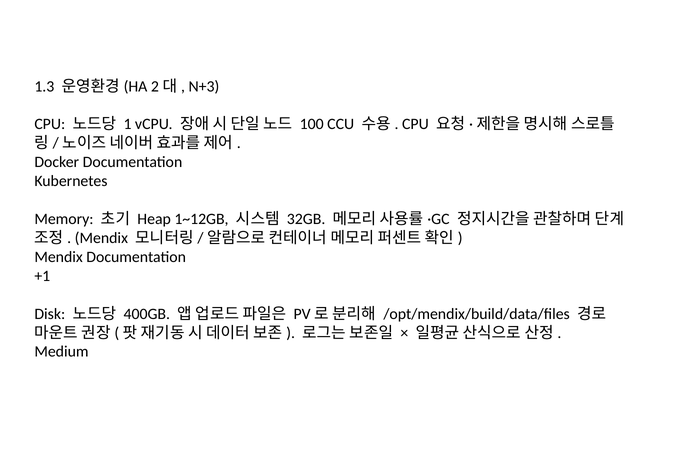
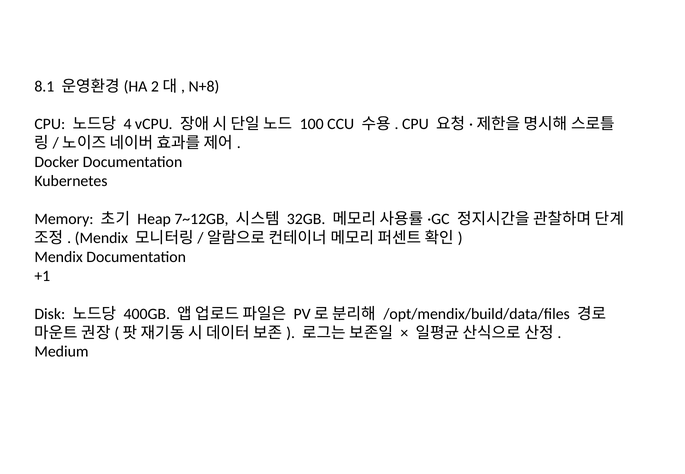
1.3: 1.3 -> 8.1 (44, 86)
N+3: N+3 -> N+8 (204, 86)
1: 1 -> 4 (128, 124)
1~12GB: 1~12GB -> 7~12GB (201, 219)
